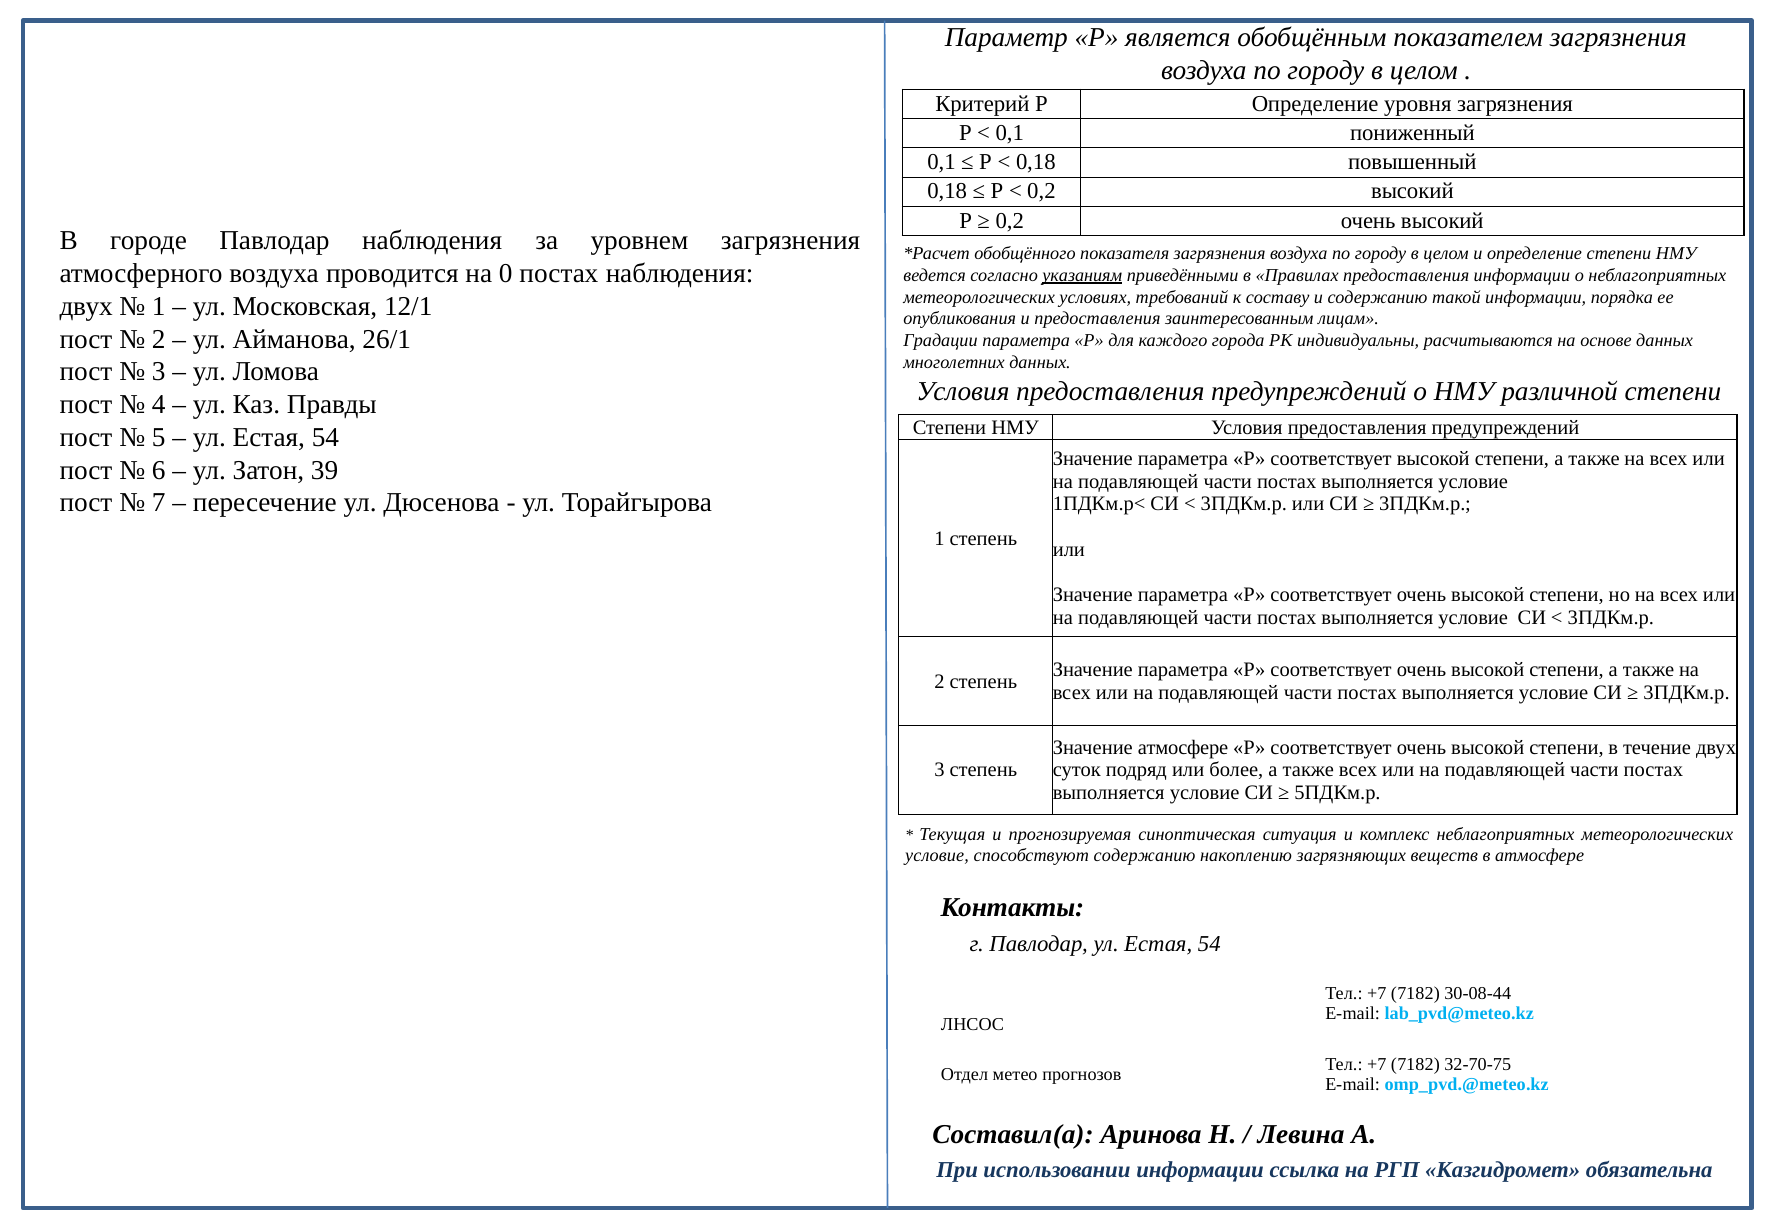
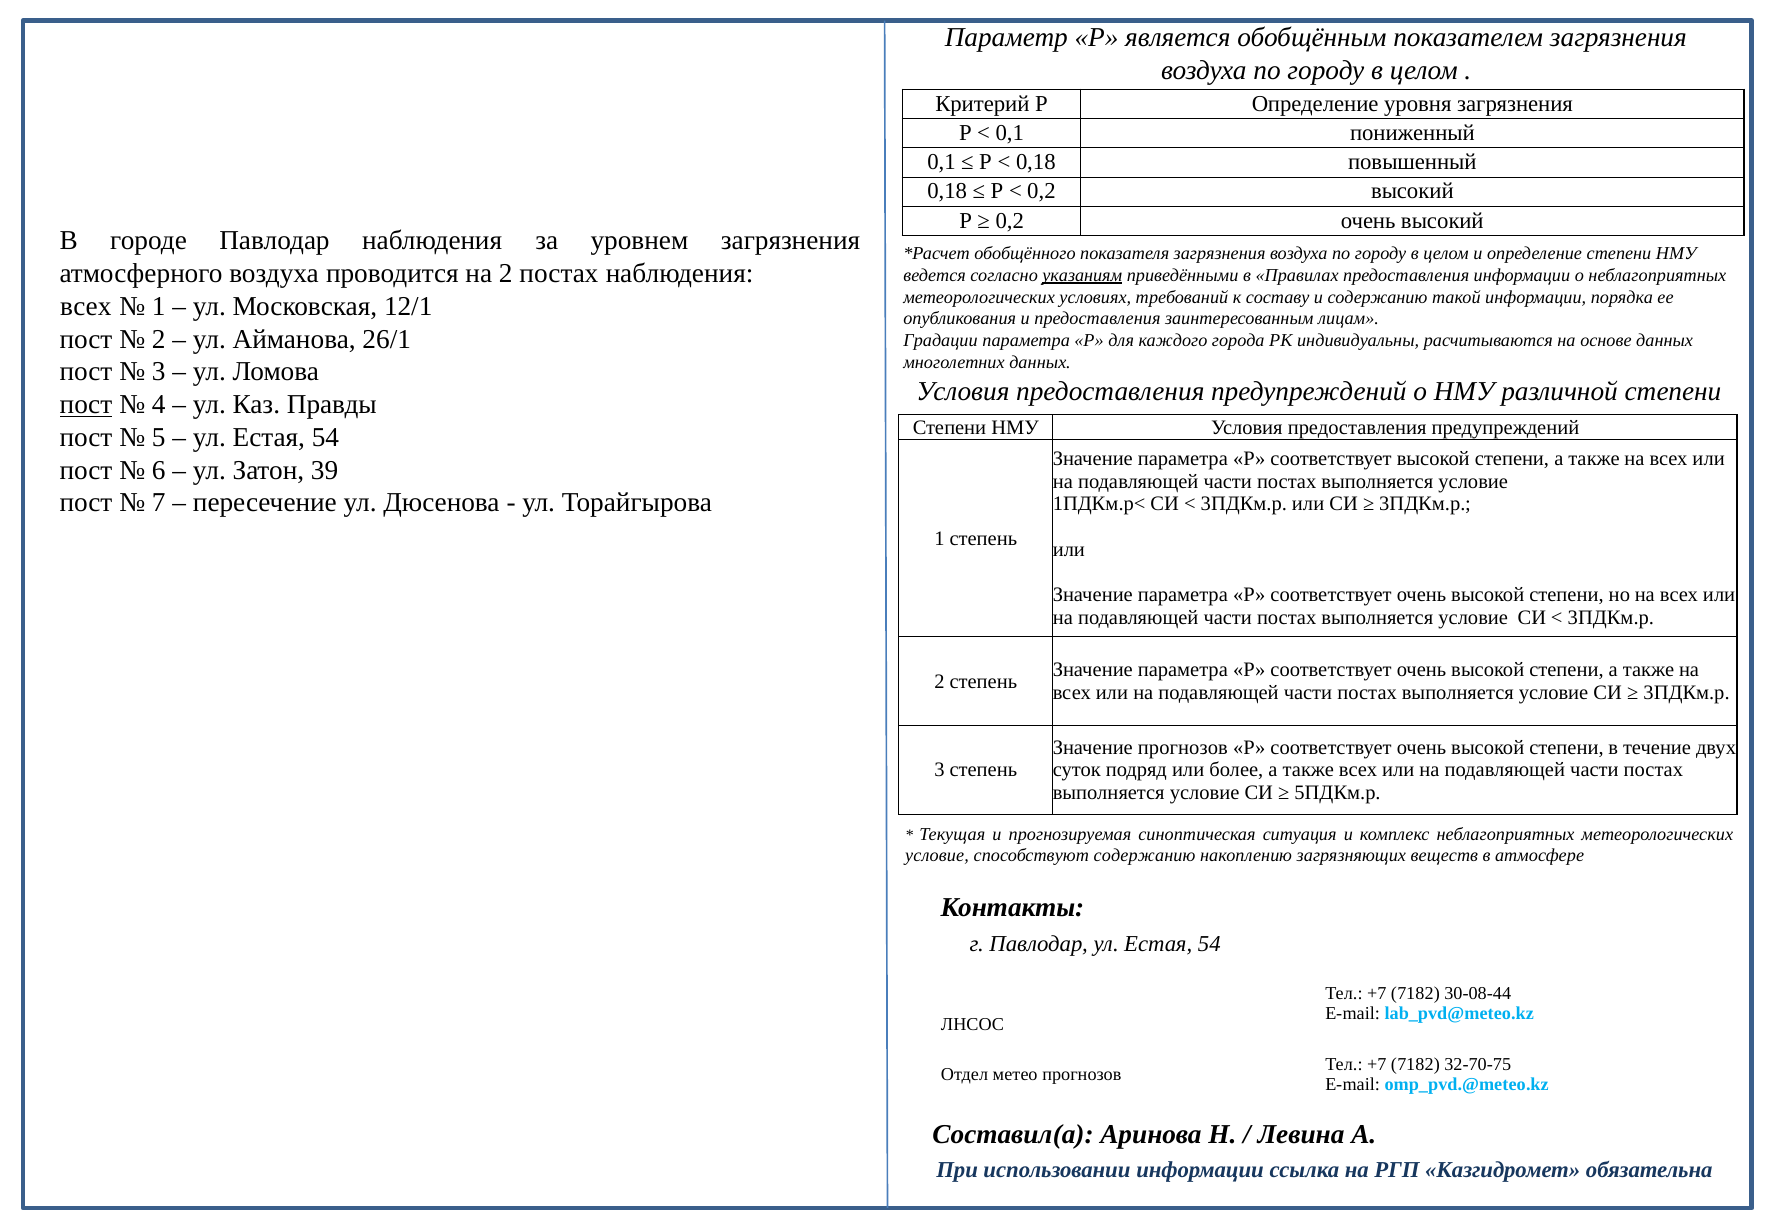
на 0: 0 -> 2 (506, 273)
двух: двух -> всех (86, 306)
пост underline: none -> present (86, 405)
Значение атмосфере: атмосфере -> прогнозов (1183, 747)
